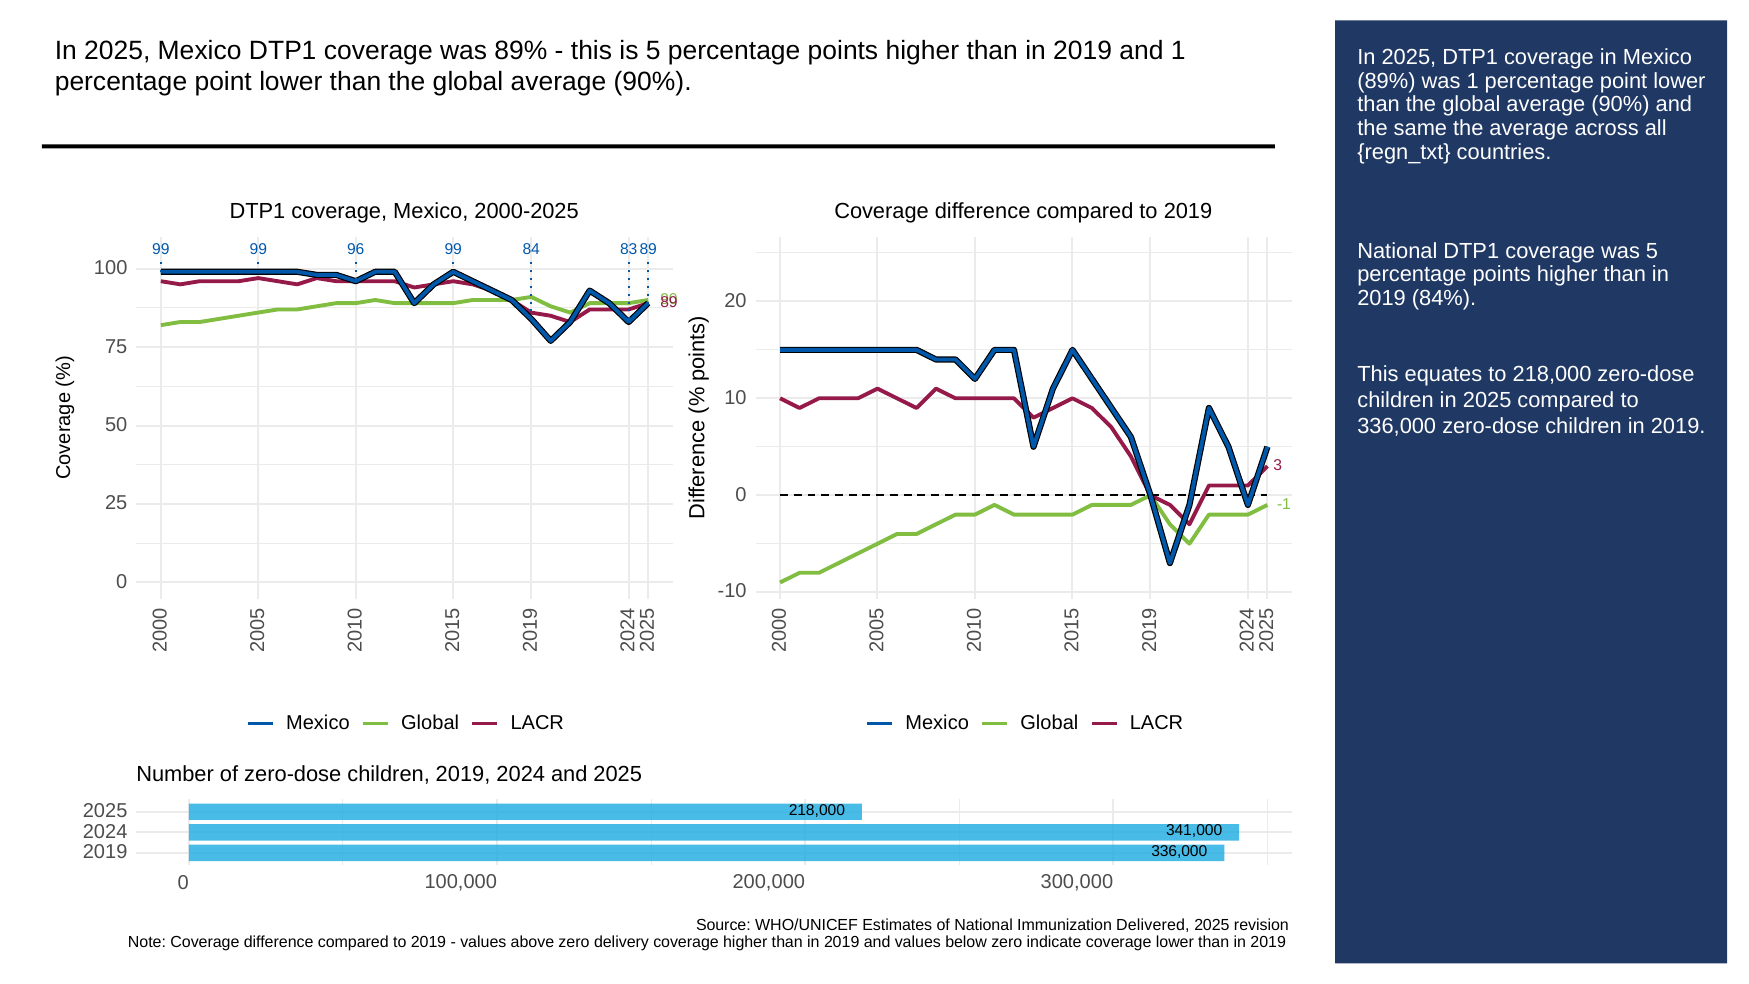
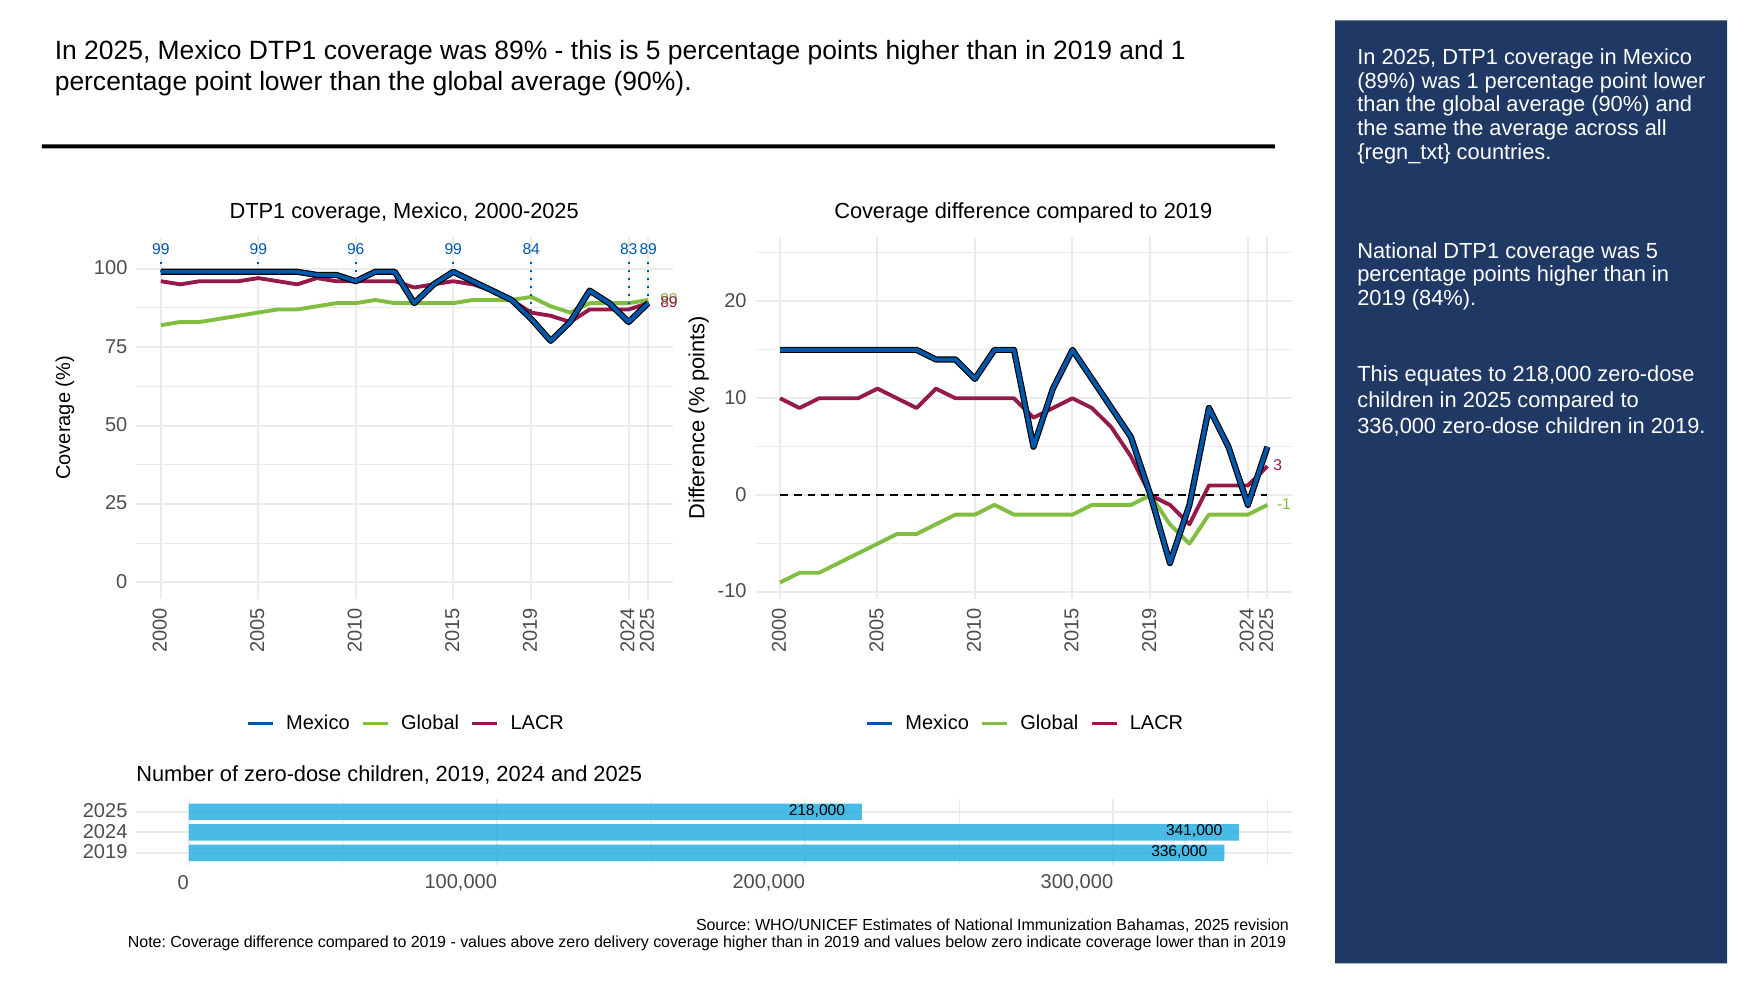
Delivered: Delivered -> Bahamas (1153, 925)
